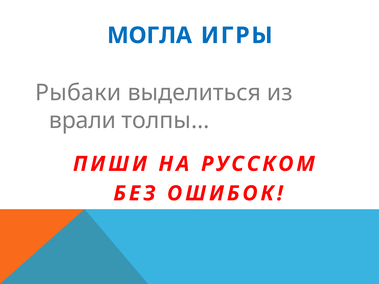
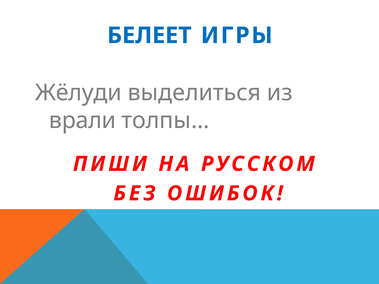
МОГЛА: МОГЛА -> БЕЛЕЕТ (149, 35)
Рыбаки: Рыбаки -> Жёлуди (78, 93)
